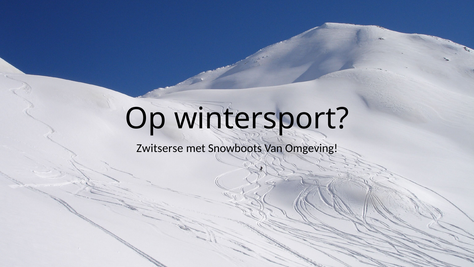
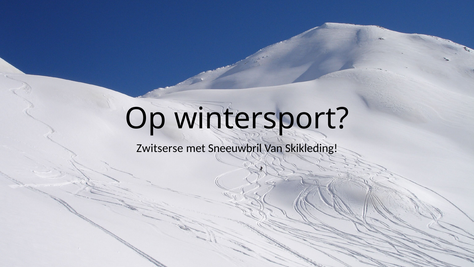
Snowboots: Snowboots -> Sneeuwbril (235, 148)
Omgeving: Omgeving -> Skikleding (311, 148)
